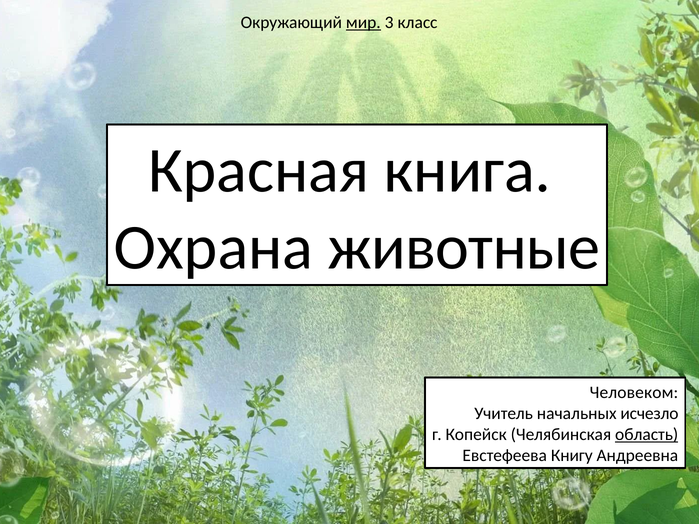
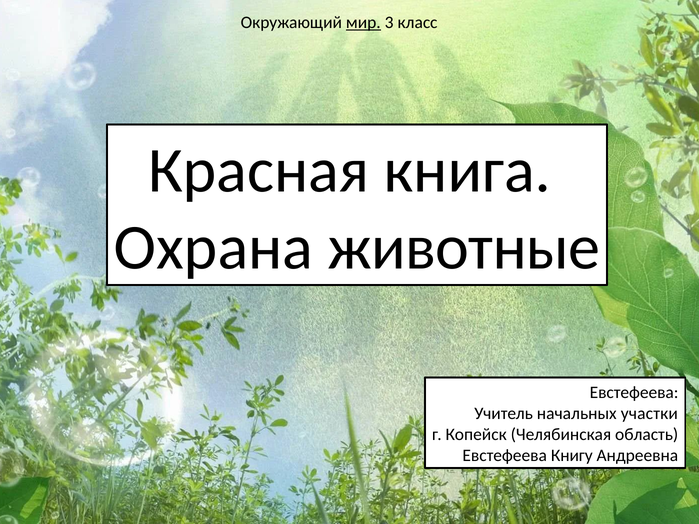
Человеком: Человеком -> Евстефеева (634, 393)
исчезло: исчезло -> участки (649, 414)
область underline: present -> none (647, 435)
